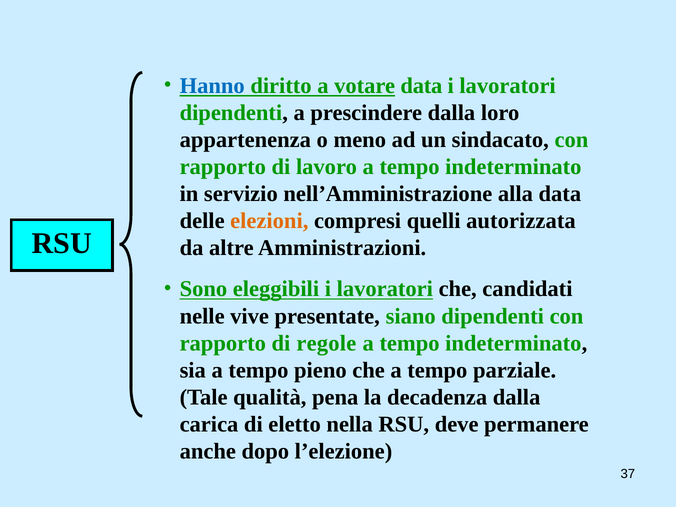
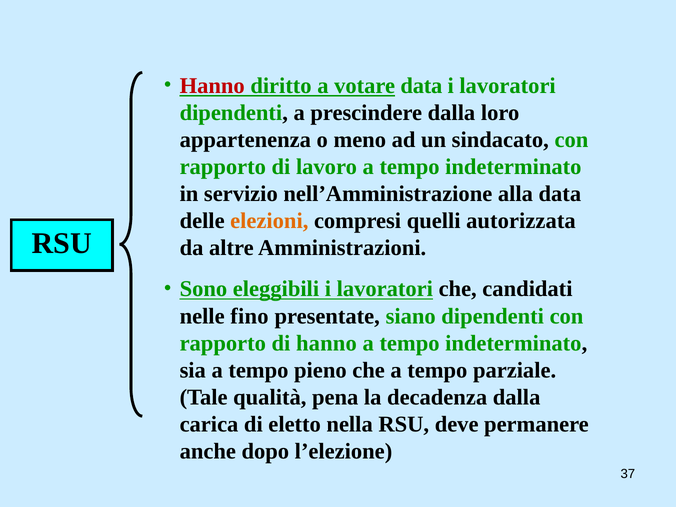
Hanno colour: blue -> red (212, 86)
vive: vive -> fino (249, 316)
di regole: regole -> hanno (326, 343)
